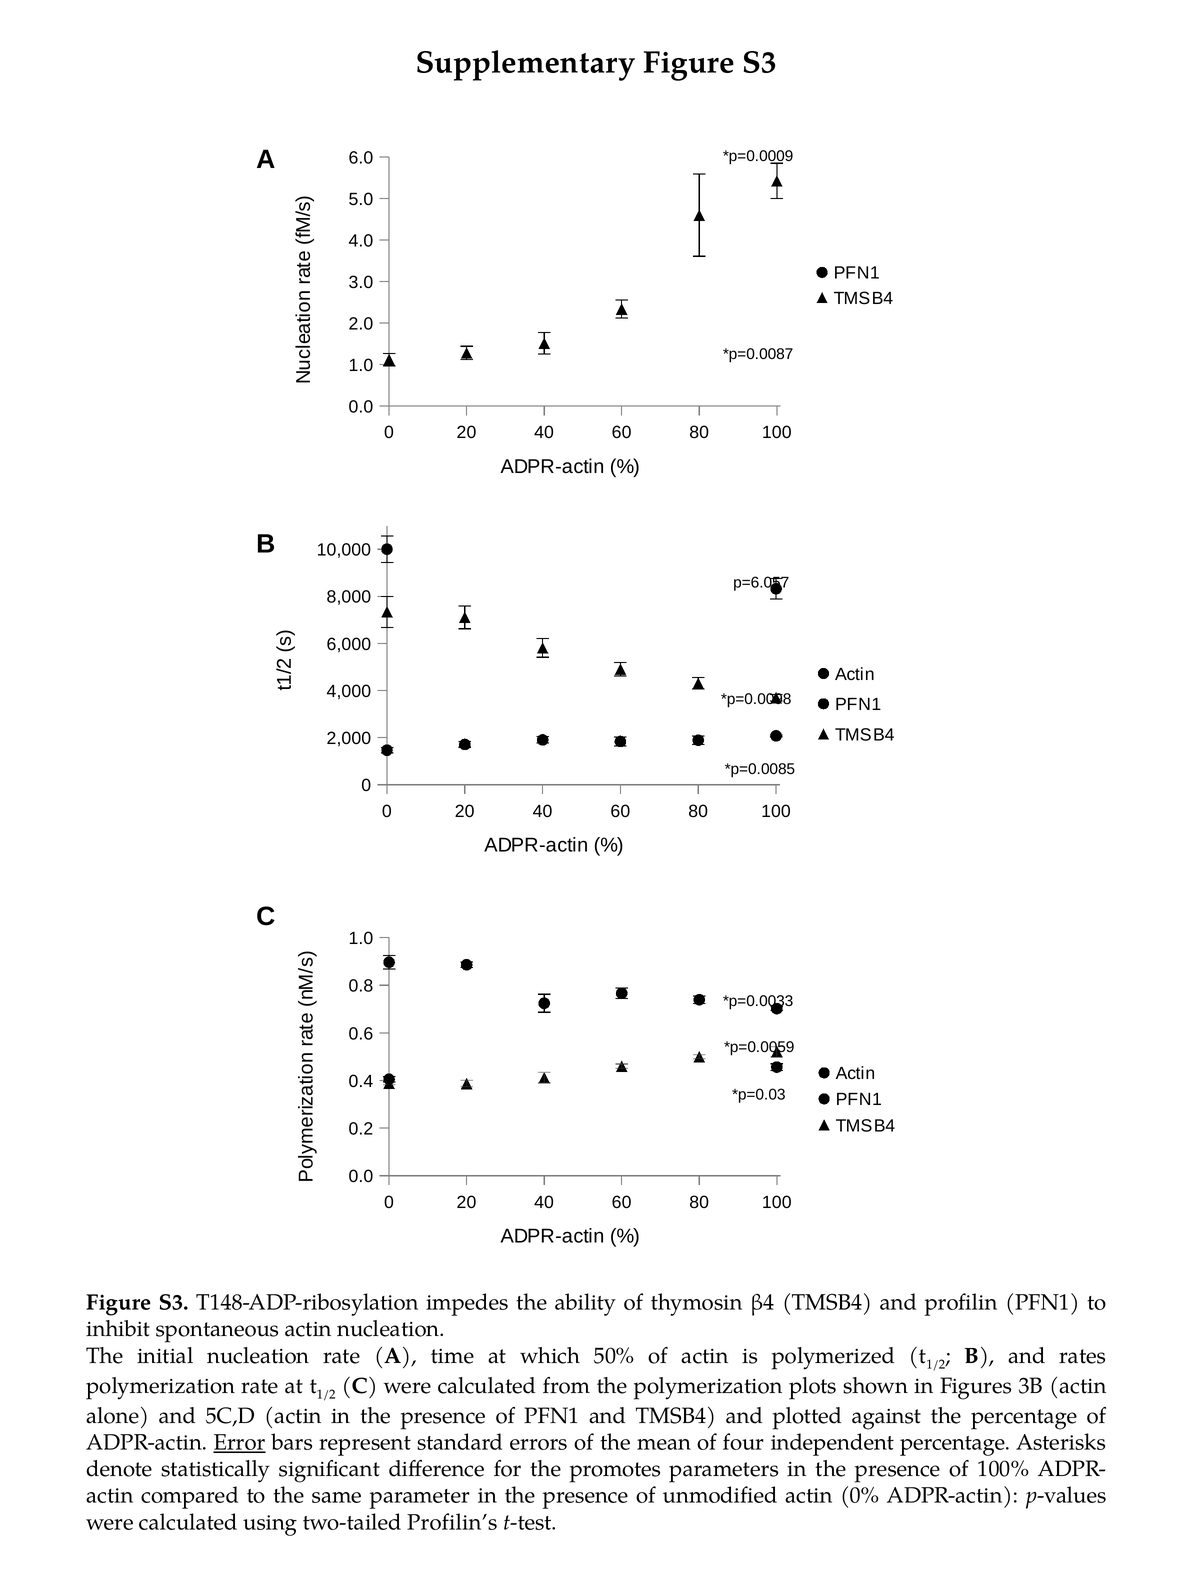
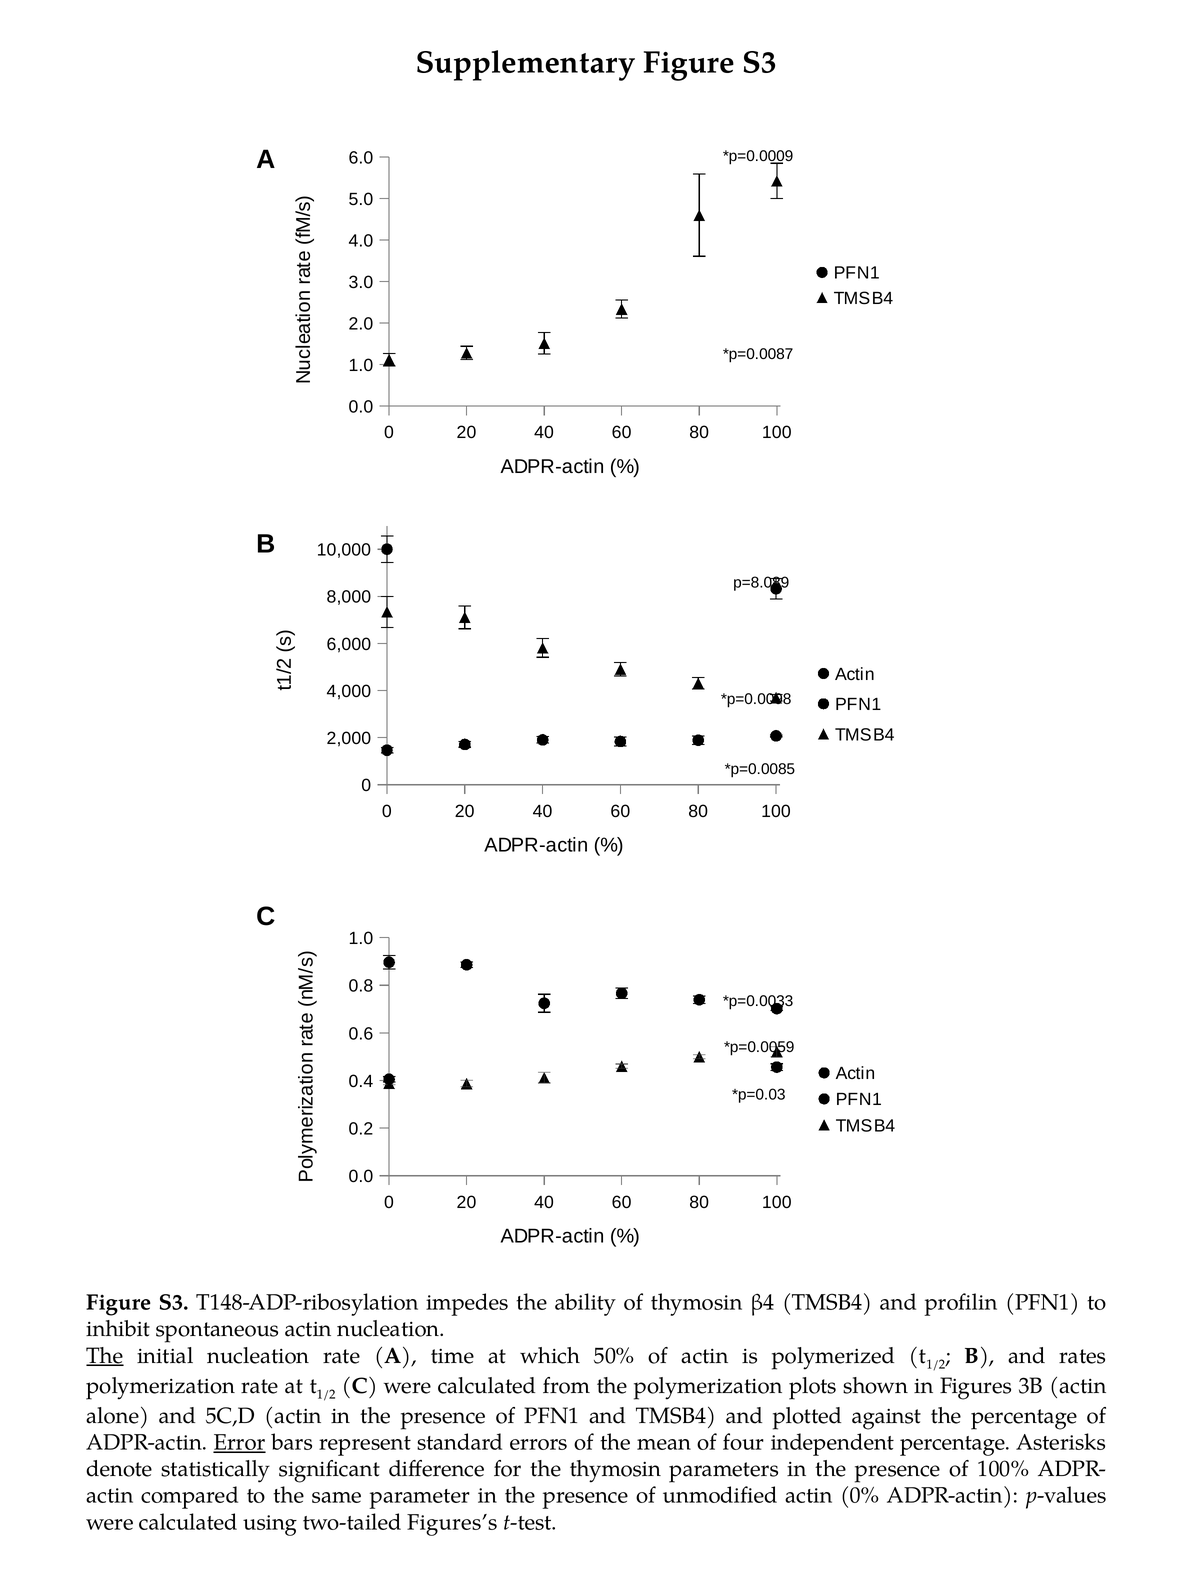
p=6.057: p=6.057 -> p=8.089 (761, 583)
The underline: none -> present (105, 1356)
the promotes: promotes -> thymosin (615, 1470)
Profilin’s: Profilin’s -> Figures’s (452, 1523)
